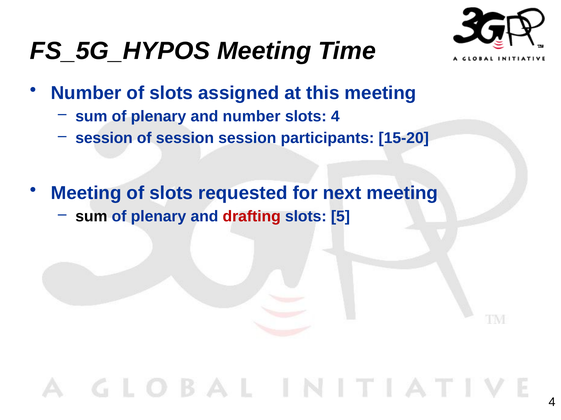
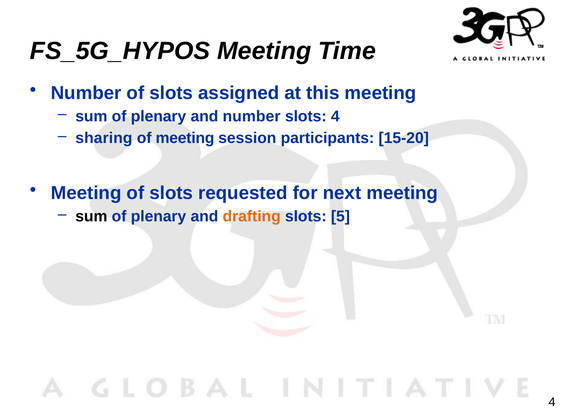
session: session -> sharing (104, 138)
of session: session -> meeting (185, 138)
drafting colour: red -> orange (252, 217)
